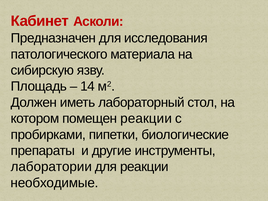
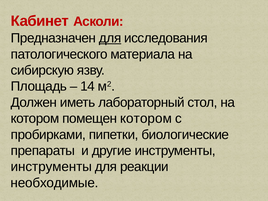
для underline: none -> present (110, 38)
помещен реакции: реакции -> котором (146, 118)
лаборатории: лаборатории -> инструменты (51, 167)
